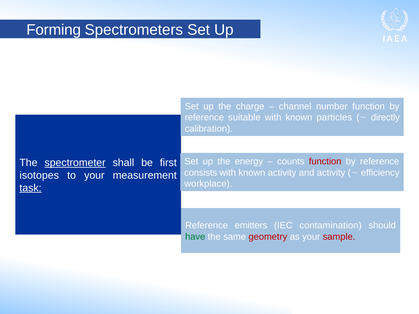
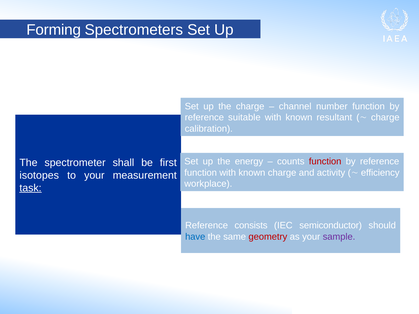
particles: particles -> resultant (334, 118)
directly: directly -> charge (385, 118)
spectrometer underline: present -> none (75, 163)
consists: consists -> function (201, 173)
known activity: activity -> charge (282, 173)
emitters: emitters -> consists (251, 226)
contamination: contamination -> semiconductor (331, 226)
have colour: green -> blue (195, 237)
sample colour: red -> purple (339, 237)
